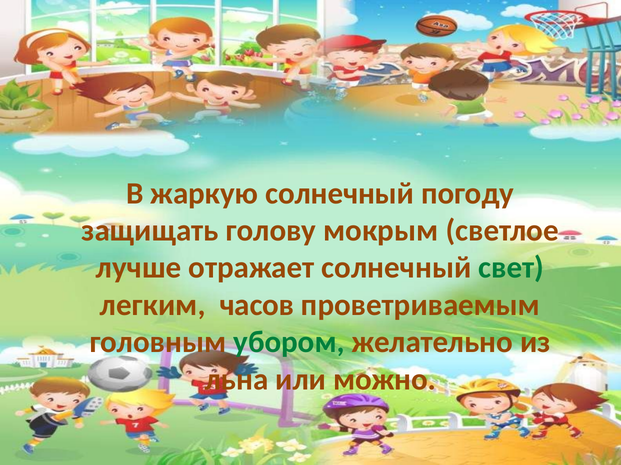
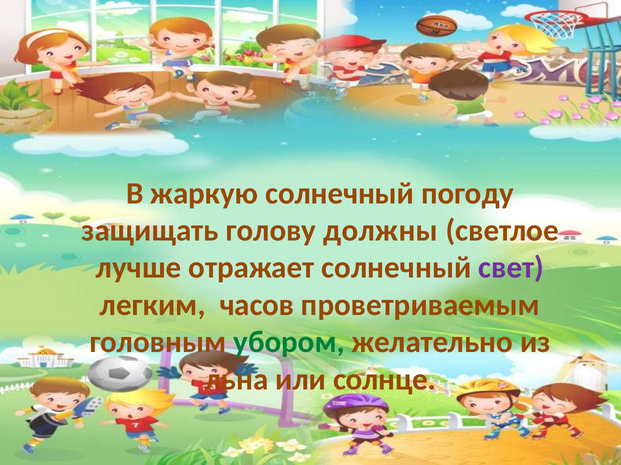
мокрым: мокрым -> должны (381, 231)
свет colour: green -> purple (511, 268)
можно: можно -> солнце (385, 380)
